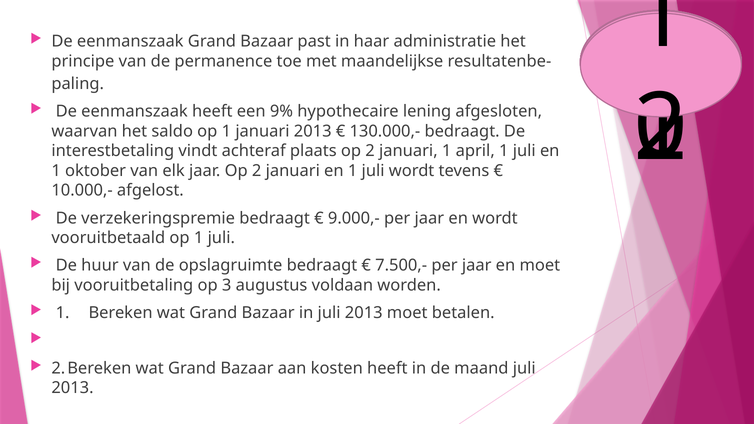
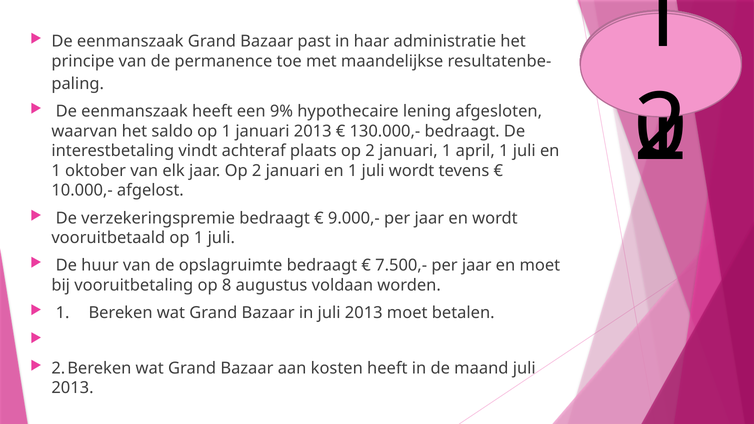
3: 3 -> 8 (227, 285)
